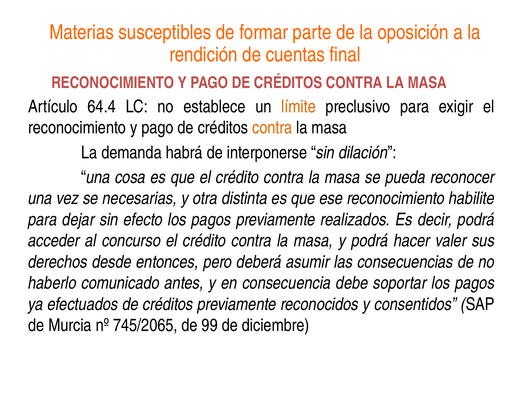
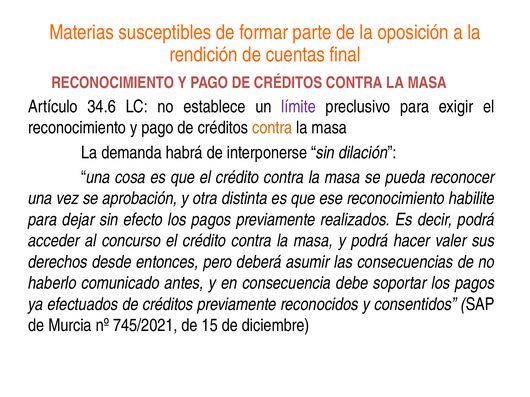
64.4: 64.4 -> 34.6 (102, 107)
límite colour: orange -> purple (299, 107)
necesarias: necesarias -> aprobación (140, 199)
745/2065: 745/2065 -> 745/2021 (145, 326)
99: 99 -> 15 (210, 326)
